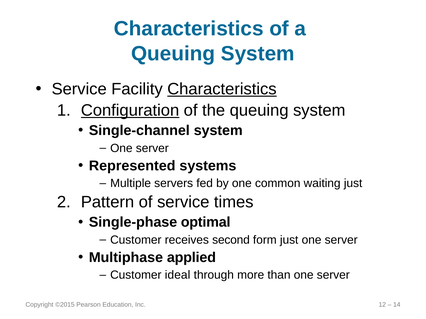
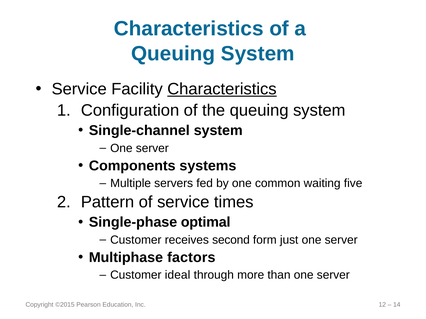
Configuration underline: present -> none (130, 111)
Represented: Represented -> Components (132, 166)
waiting just: just -> five (353, 184)
applied: applied -> factors (191, 258)
